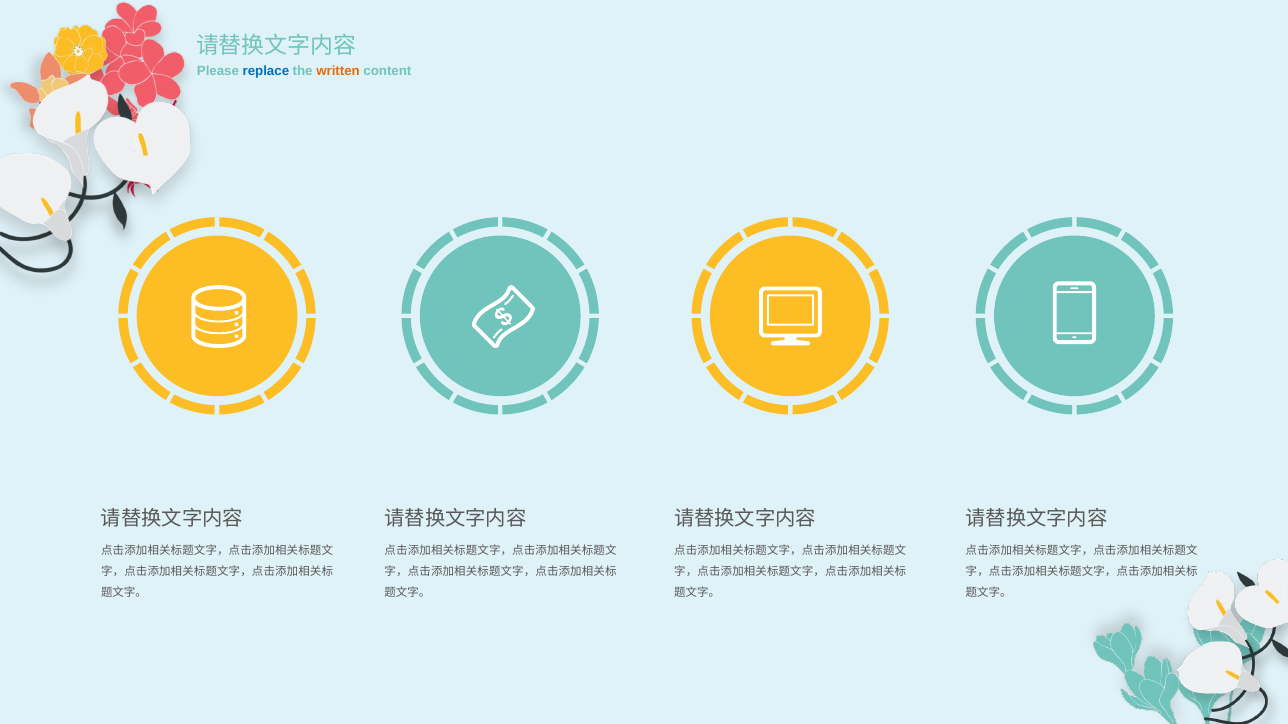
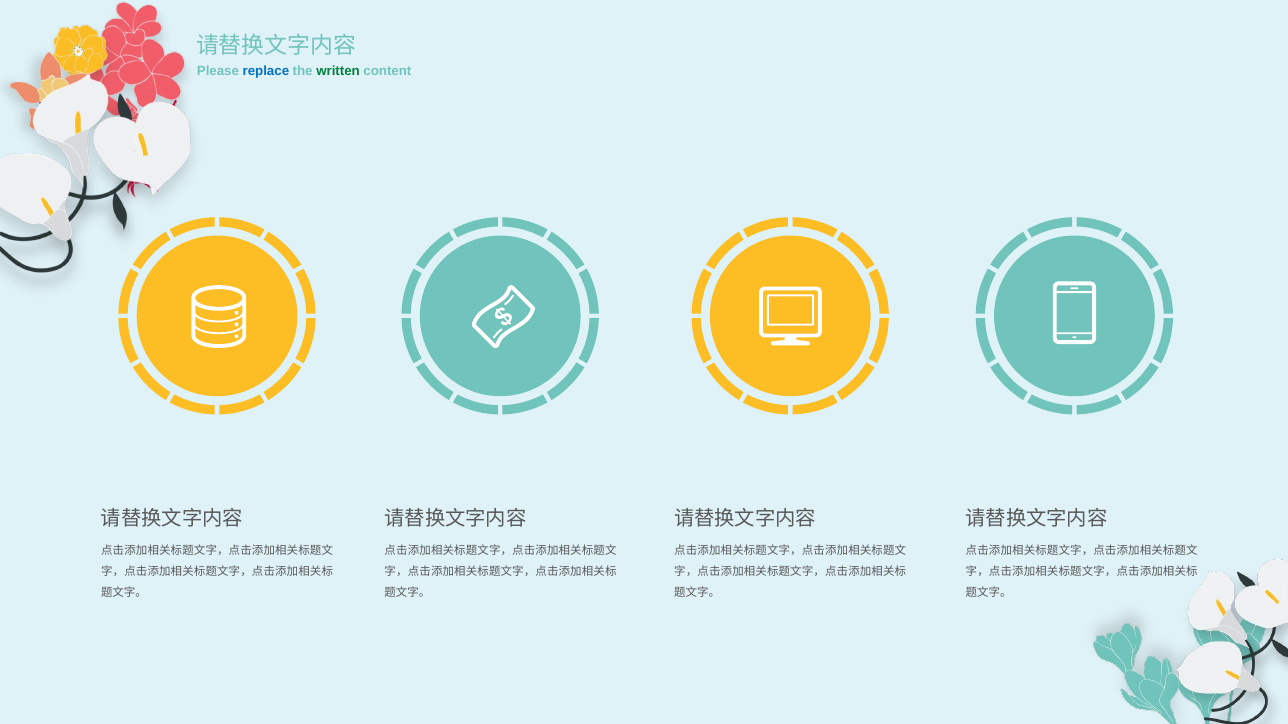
written colour: orange -> green (338, 71)
